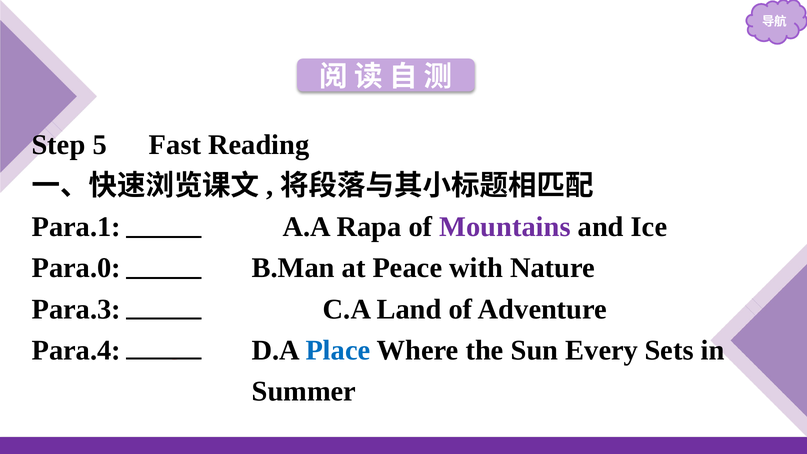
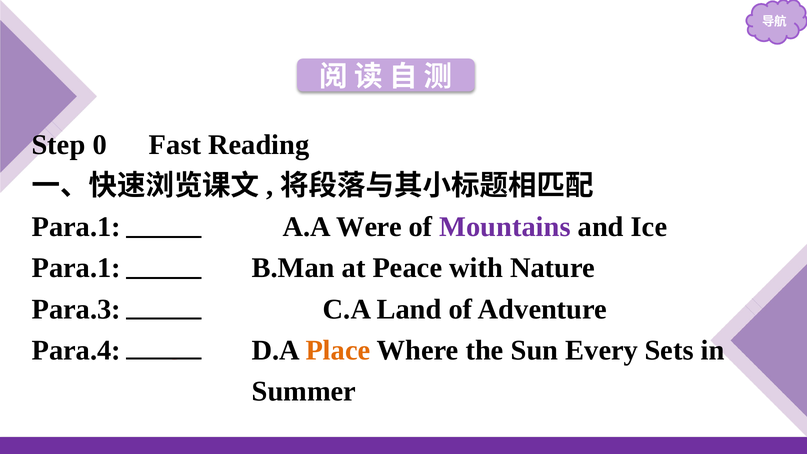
5: 5 -> 0 (100, 145)
Rapa: Rapa -> Were (369, 227)
Para.0: Para.0 -> Para.1 (76, 268)
Place colour: blue -> orange (338, 350)
